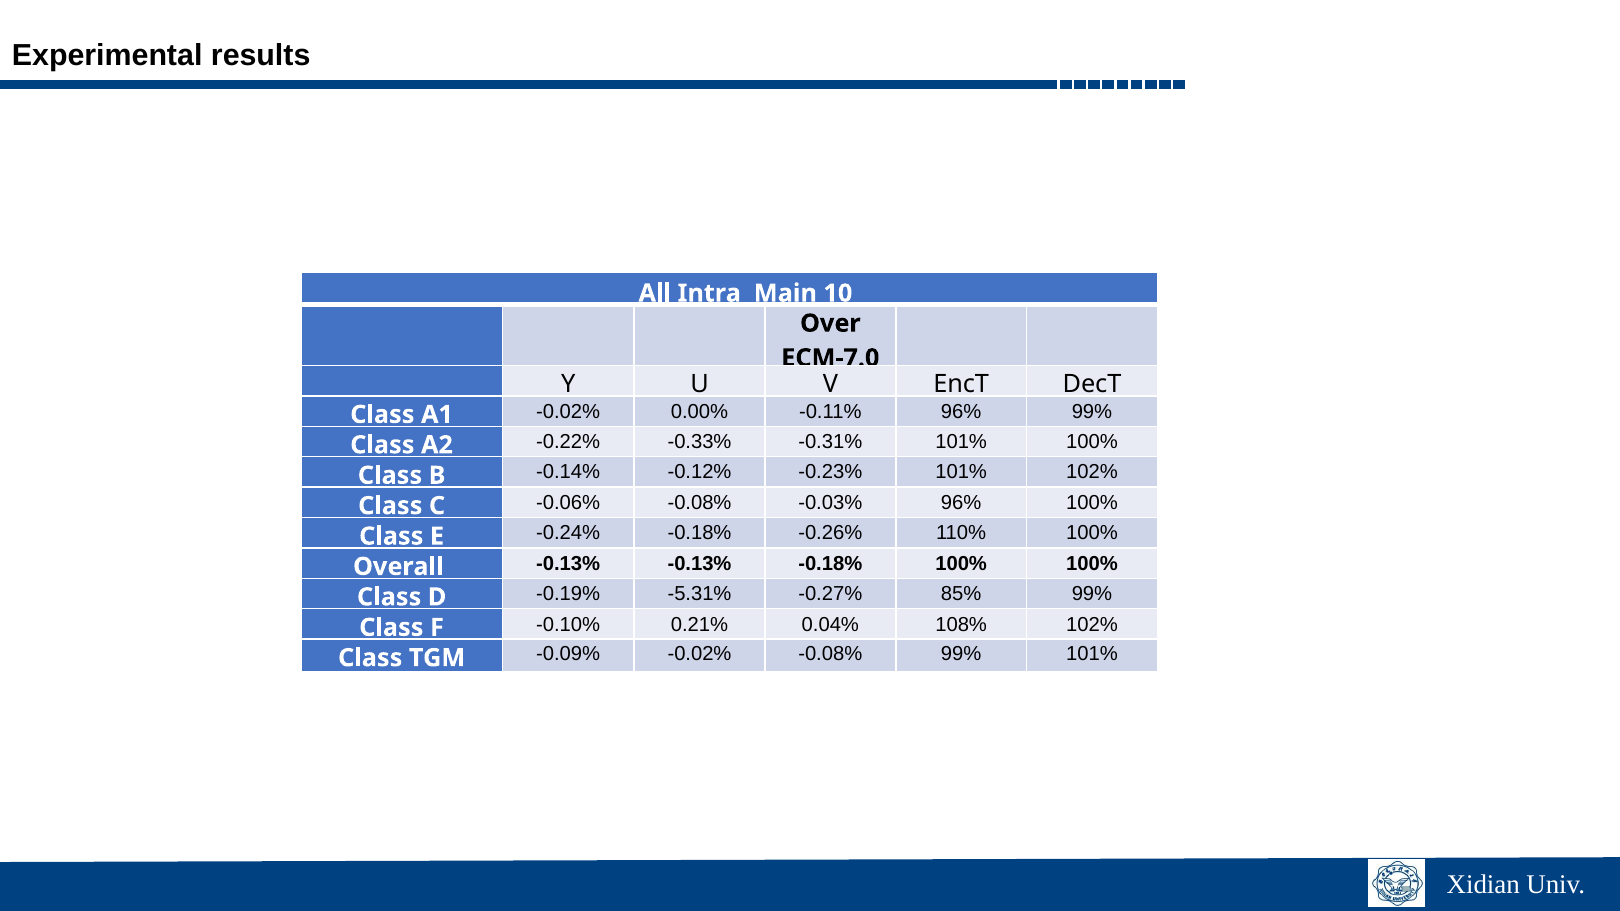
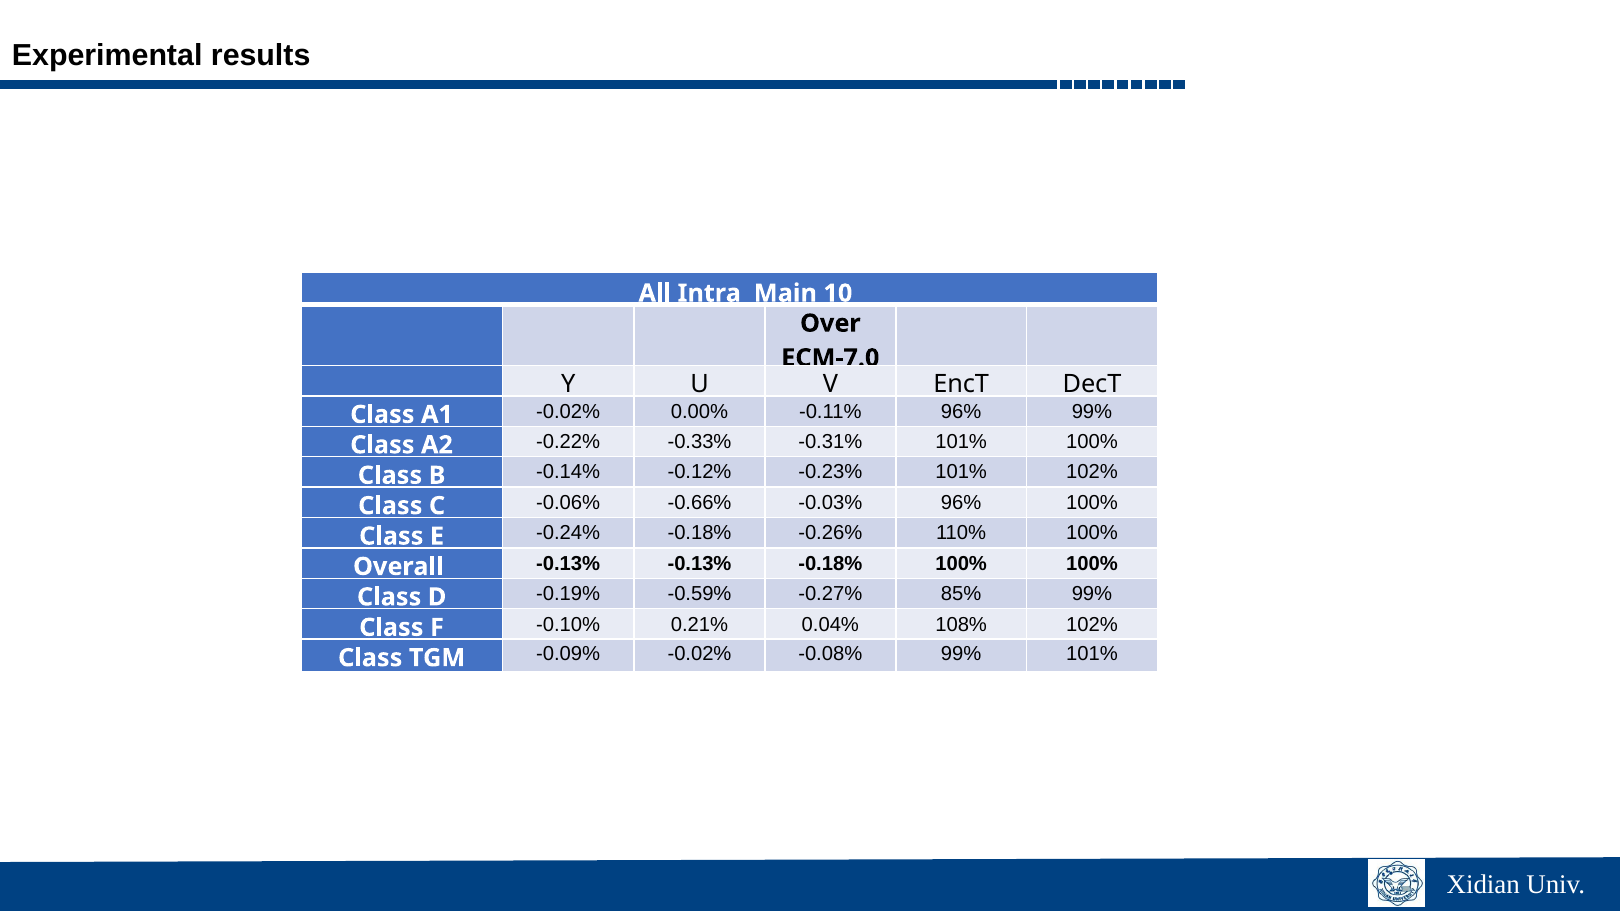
-0.06% -0.08%: -0.08% -> -0.66% (700, 503)
-5.31%: -5.31% -> -0.59% (700, 594)
